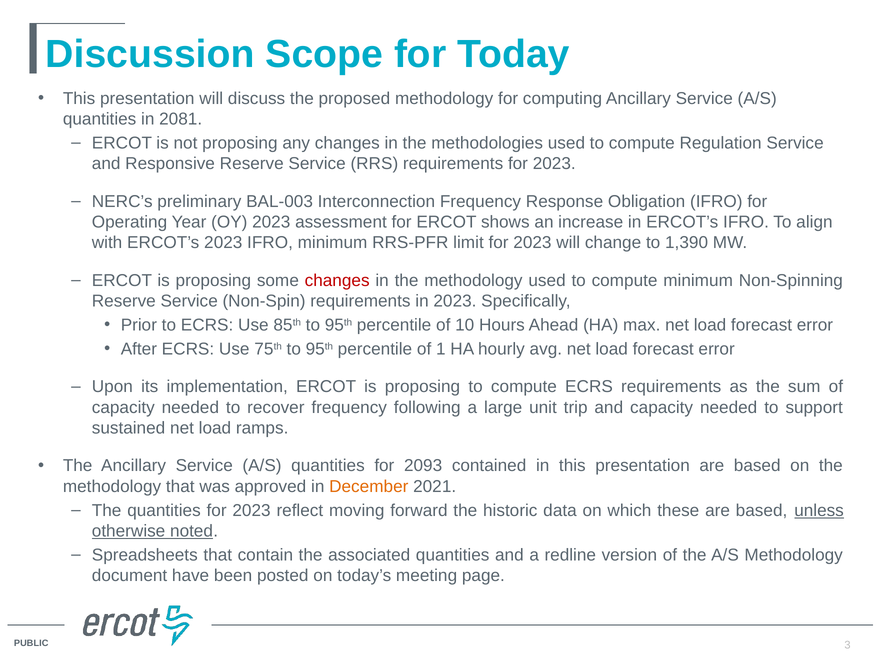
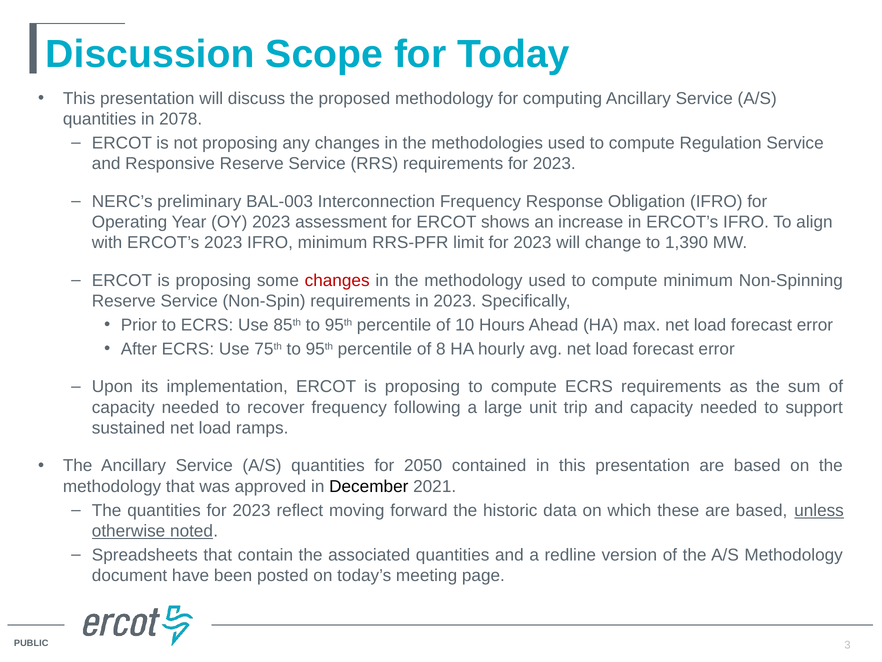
2081: 2081 -> 2078 (181, 119)
1: 1 -> 8 (441, 349)
2093: 2093 -> 2050 (423, 465)
December colour: orange -> black (369, 486)
